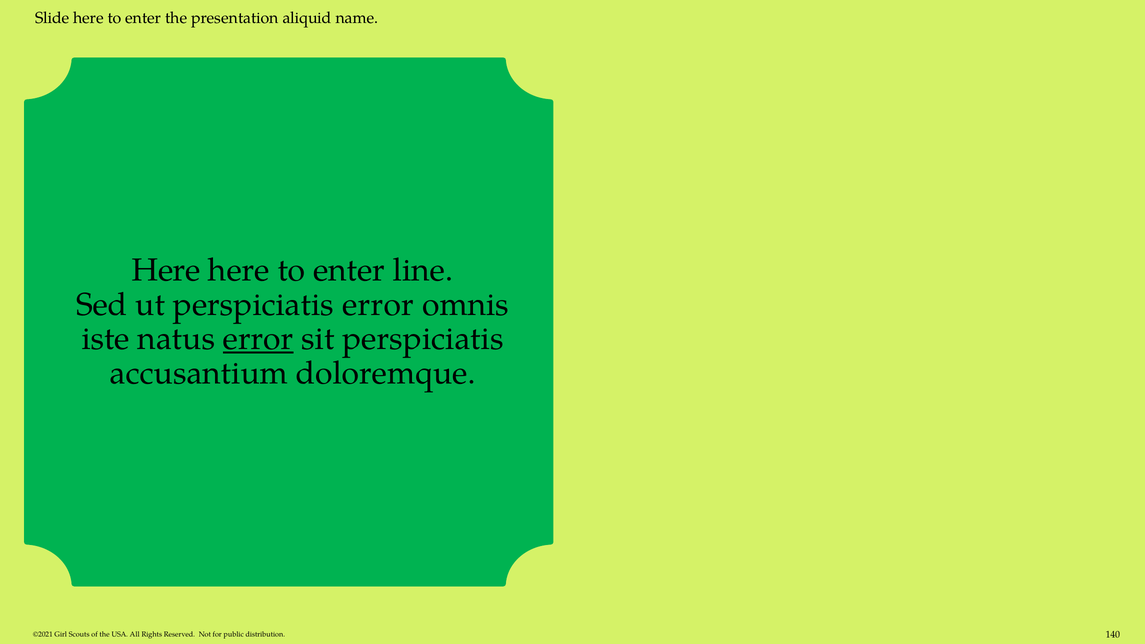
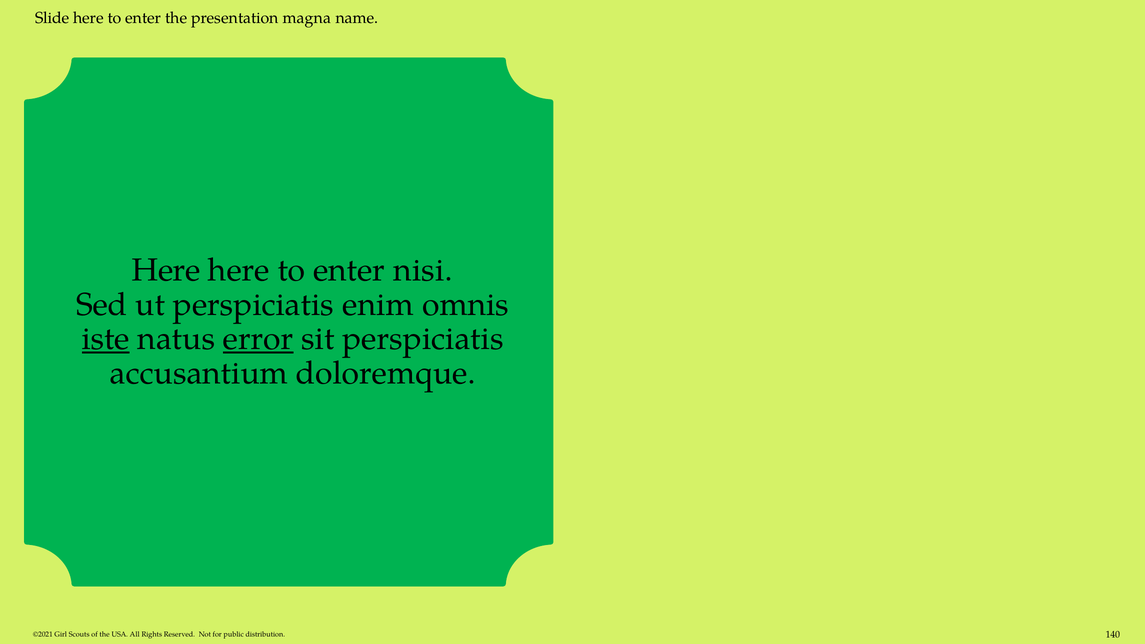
aliquid: aliquid -> magna (307, 18)
line: line -> nisi (423, 270)
perspiciatis error: error -> enim (378, 305)
iste underline: none -> present (106, 339)
